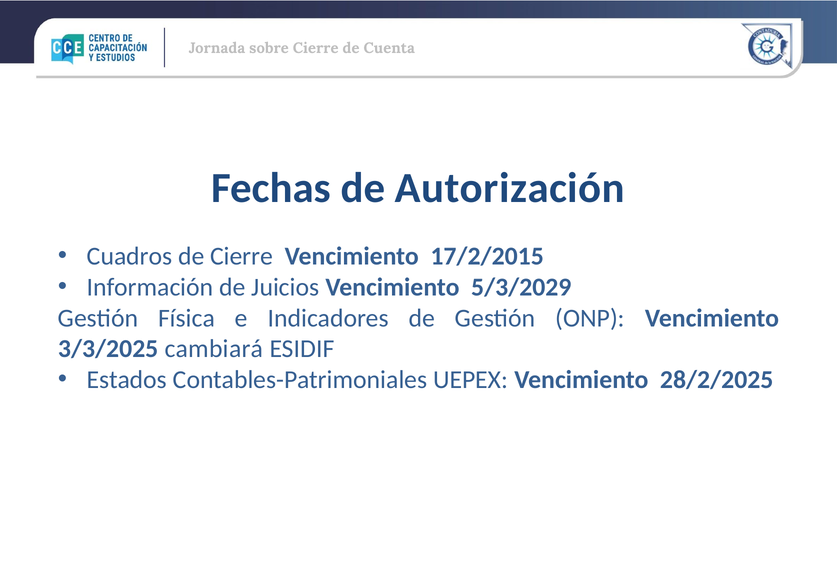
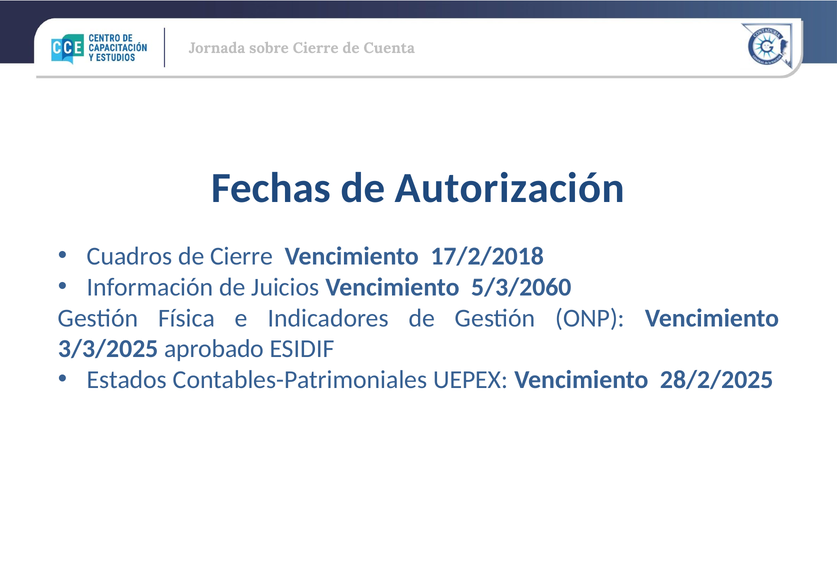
17/2/2015: 17/2/2015 -> 17/2/2018 (487, 257)
5/3/2029: 5/3/2029 -> 5/3/2060 (521, 287)
cambiará: cambiará -> aprobado (214, 349)
